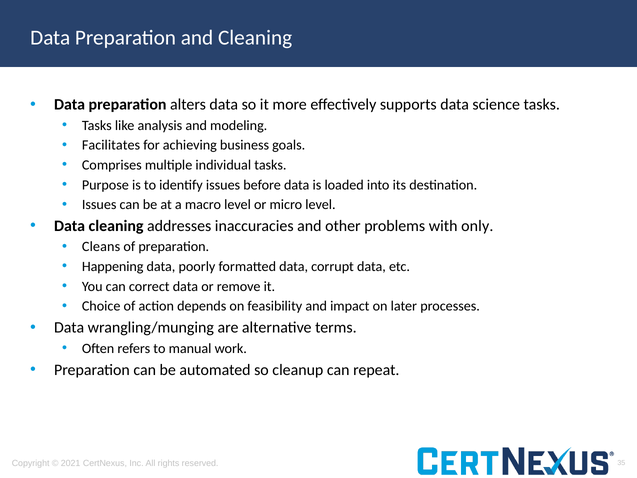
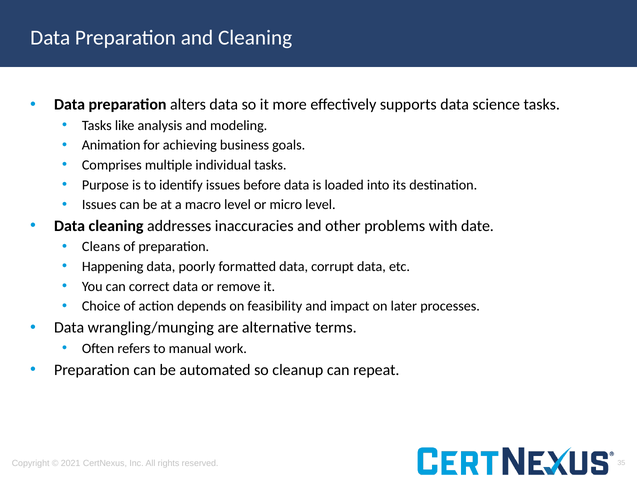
Facilitates: Facilitates -> Animation (111, 145)
only: only -> date (477, 226)
